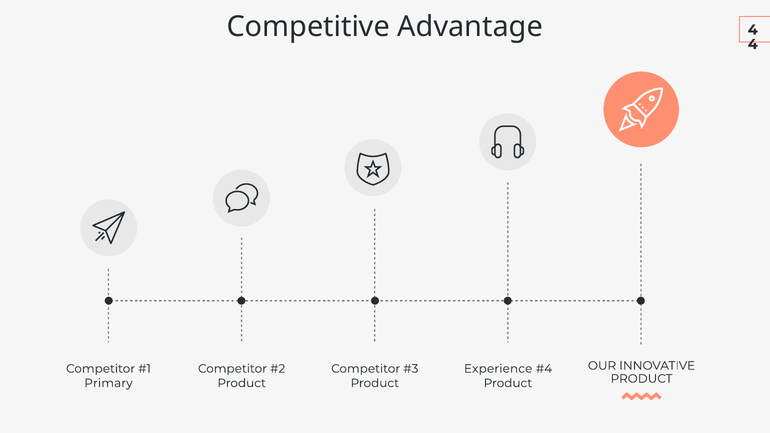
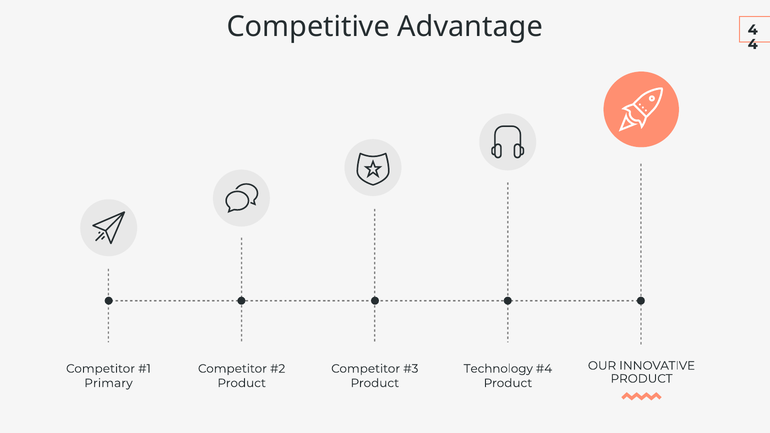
Experience: Experience -> Technology (498, 369)
